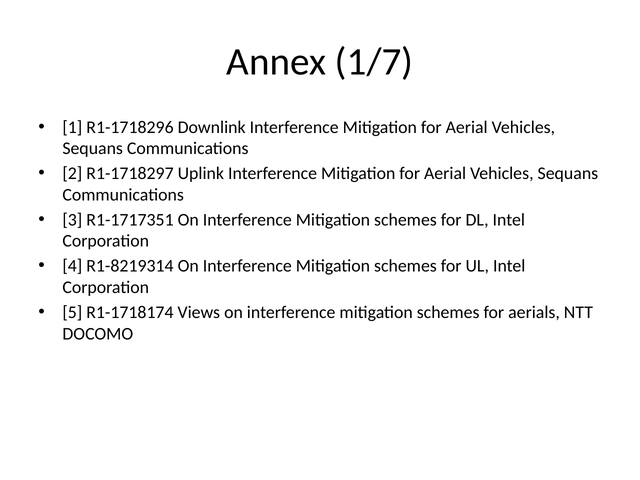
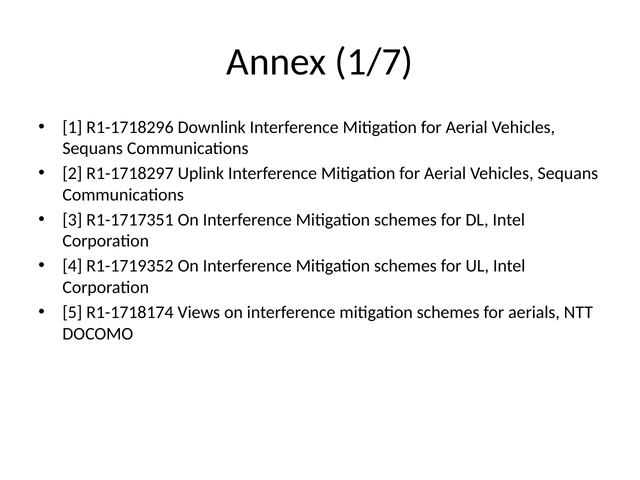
R1-8219314: R1-8219314 -> R1-1719352 (130, 266)
